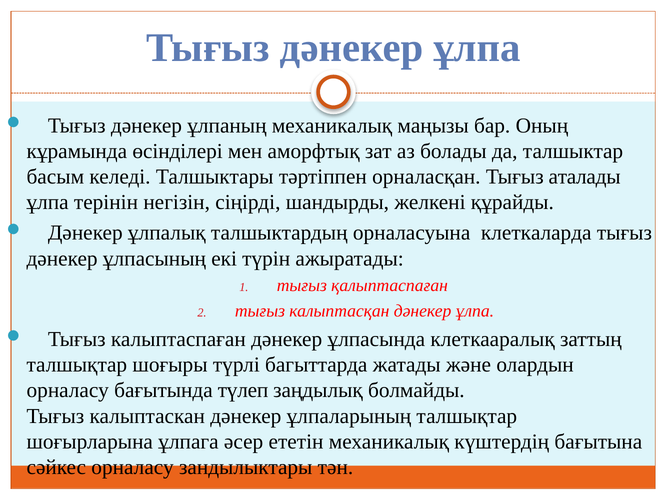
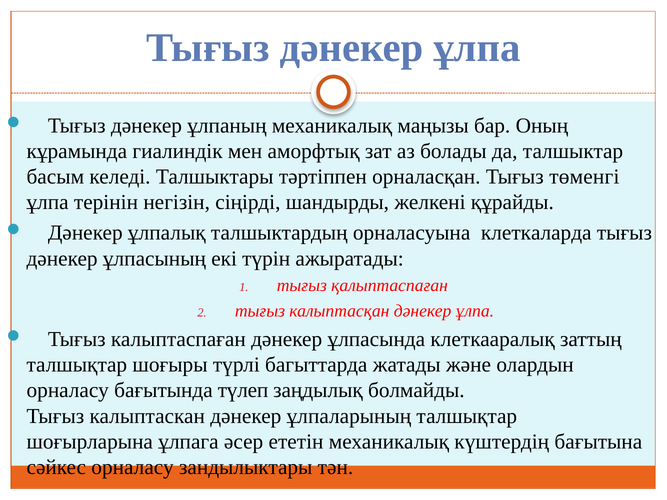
өсінділері: өсінділері -> гиалиндік (178, 151)
аталады: аталады -> төменгі (584, 177)
